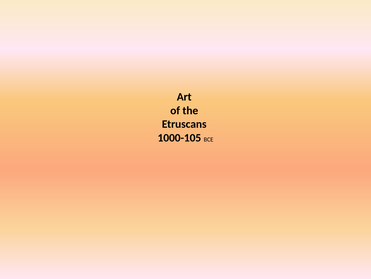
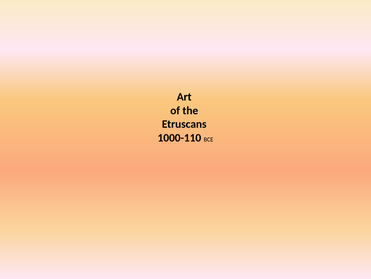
1000-105: 1000-105 -> 1000-110 (179, 137)
